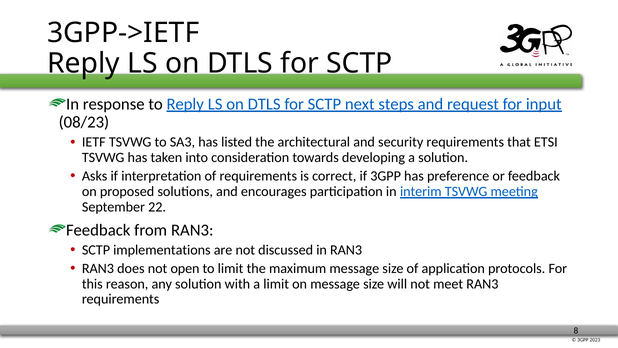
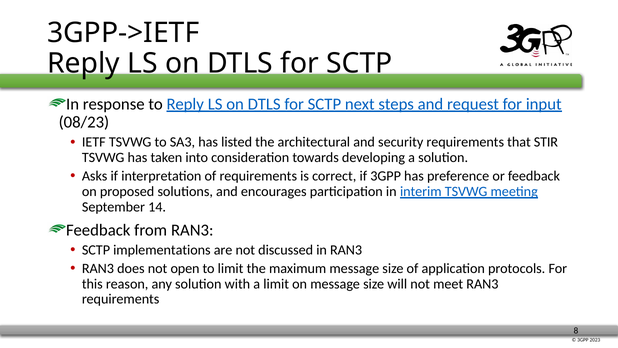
ETSI: ETSI -> STIR (546, 142)
22: 22 -> 14 (157, 207)
